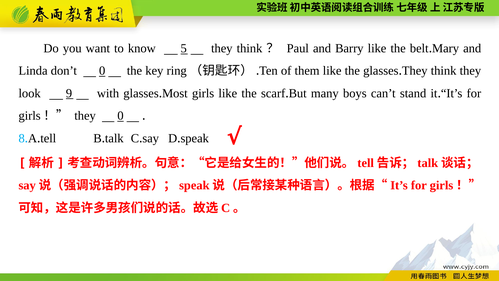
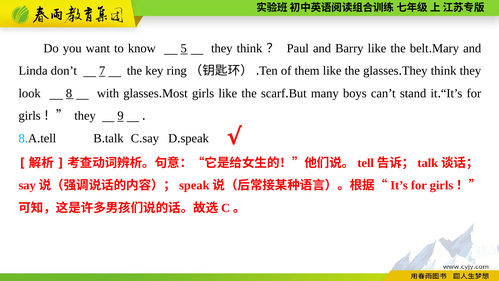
don’t 0: 0 -> 7 (102, 71)
look 9: 9 -> 8 (69, 93)
they 0: 0 -> 9 (121, 116)
